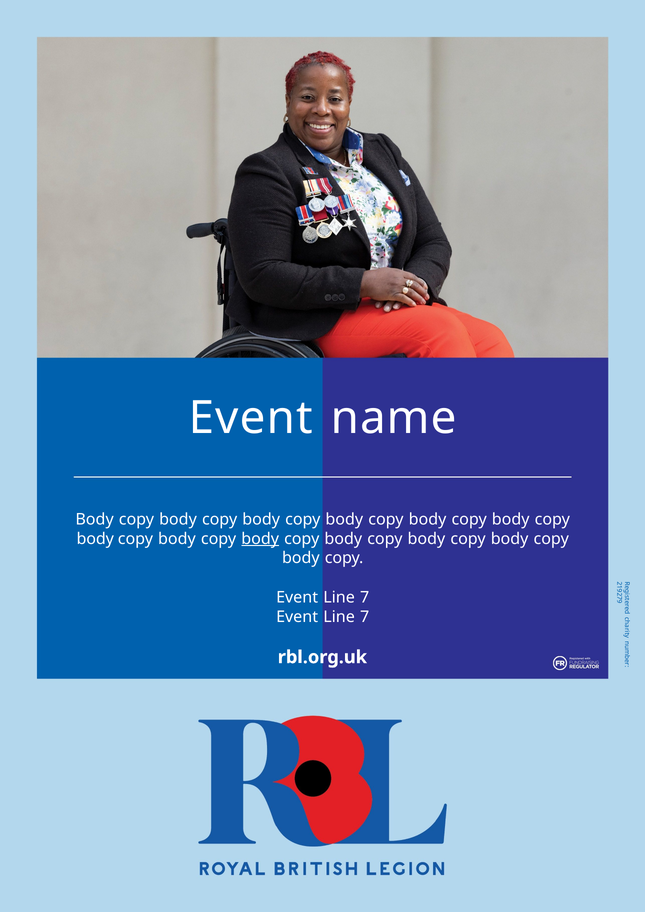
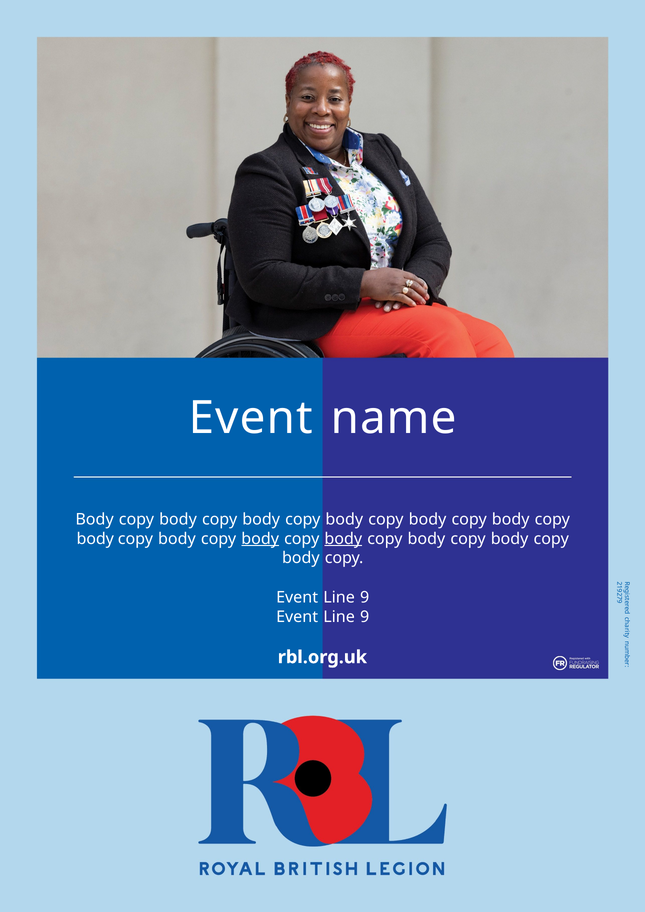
body underline: none -> present (343, 539)
7: 7 -> 9 (365, 597)
7: 7 -> 9 (365, 617)
